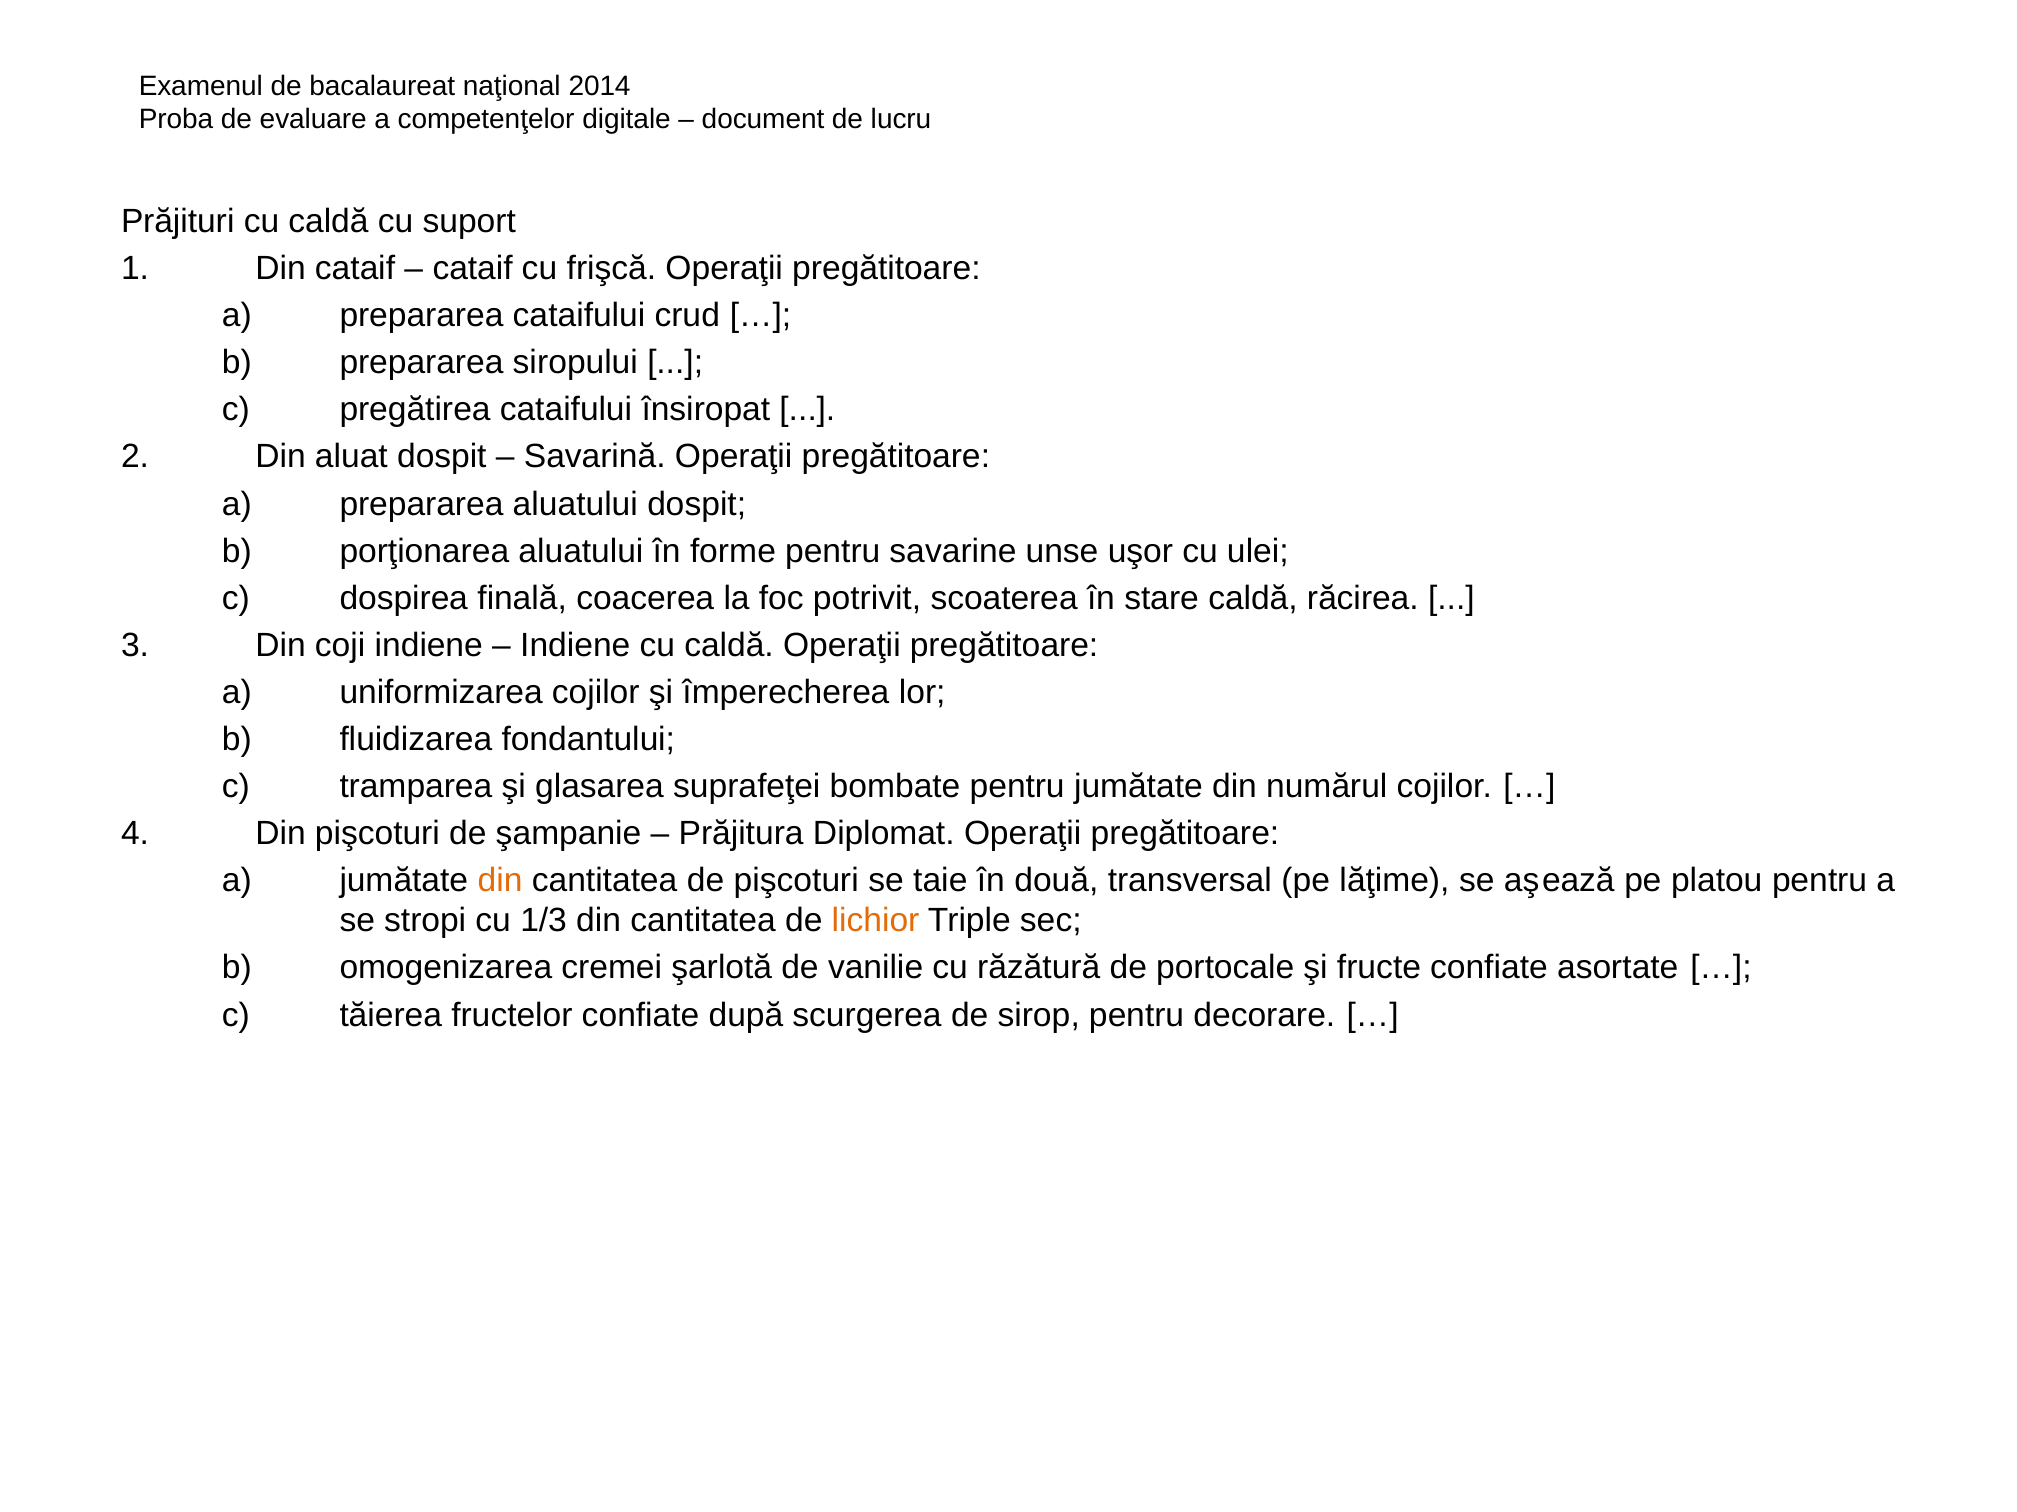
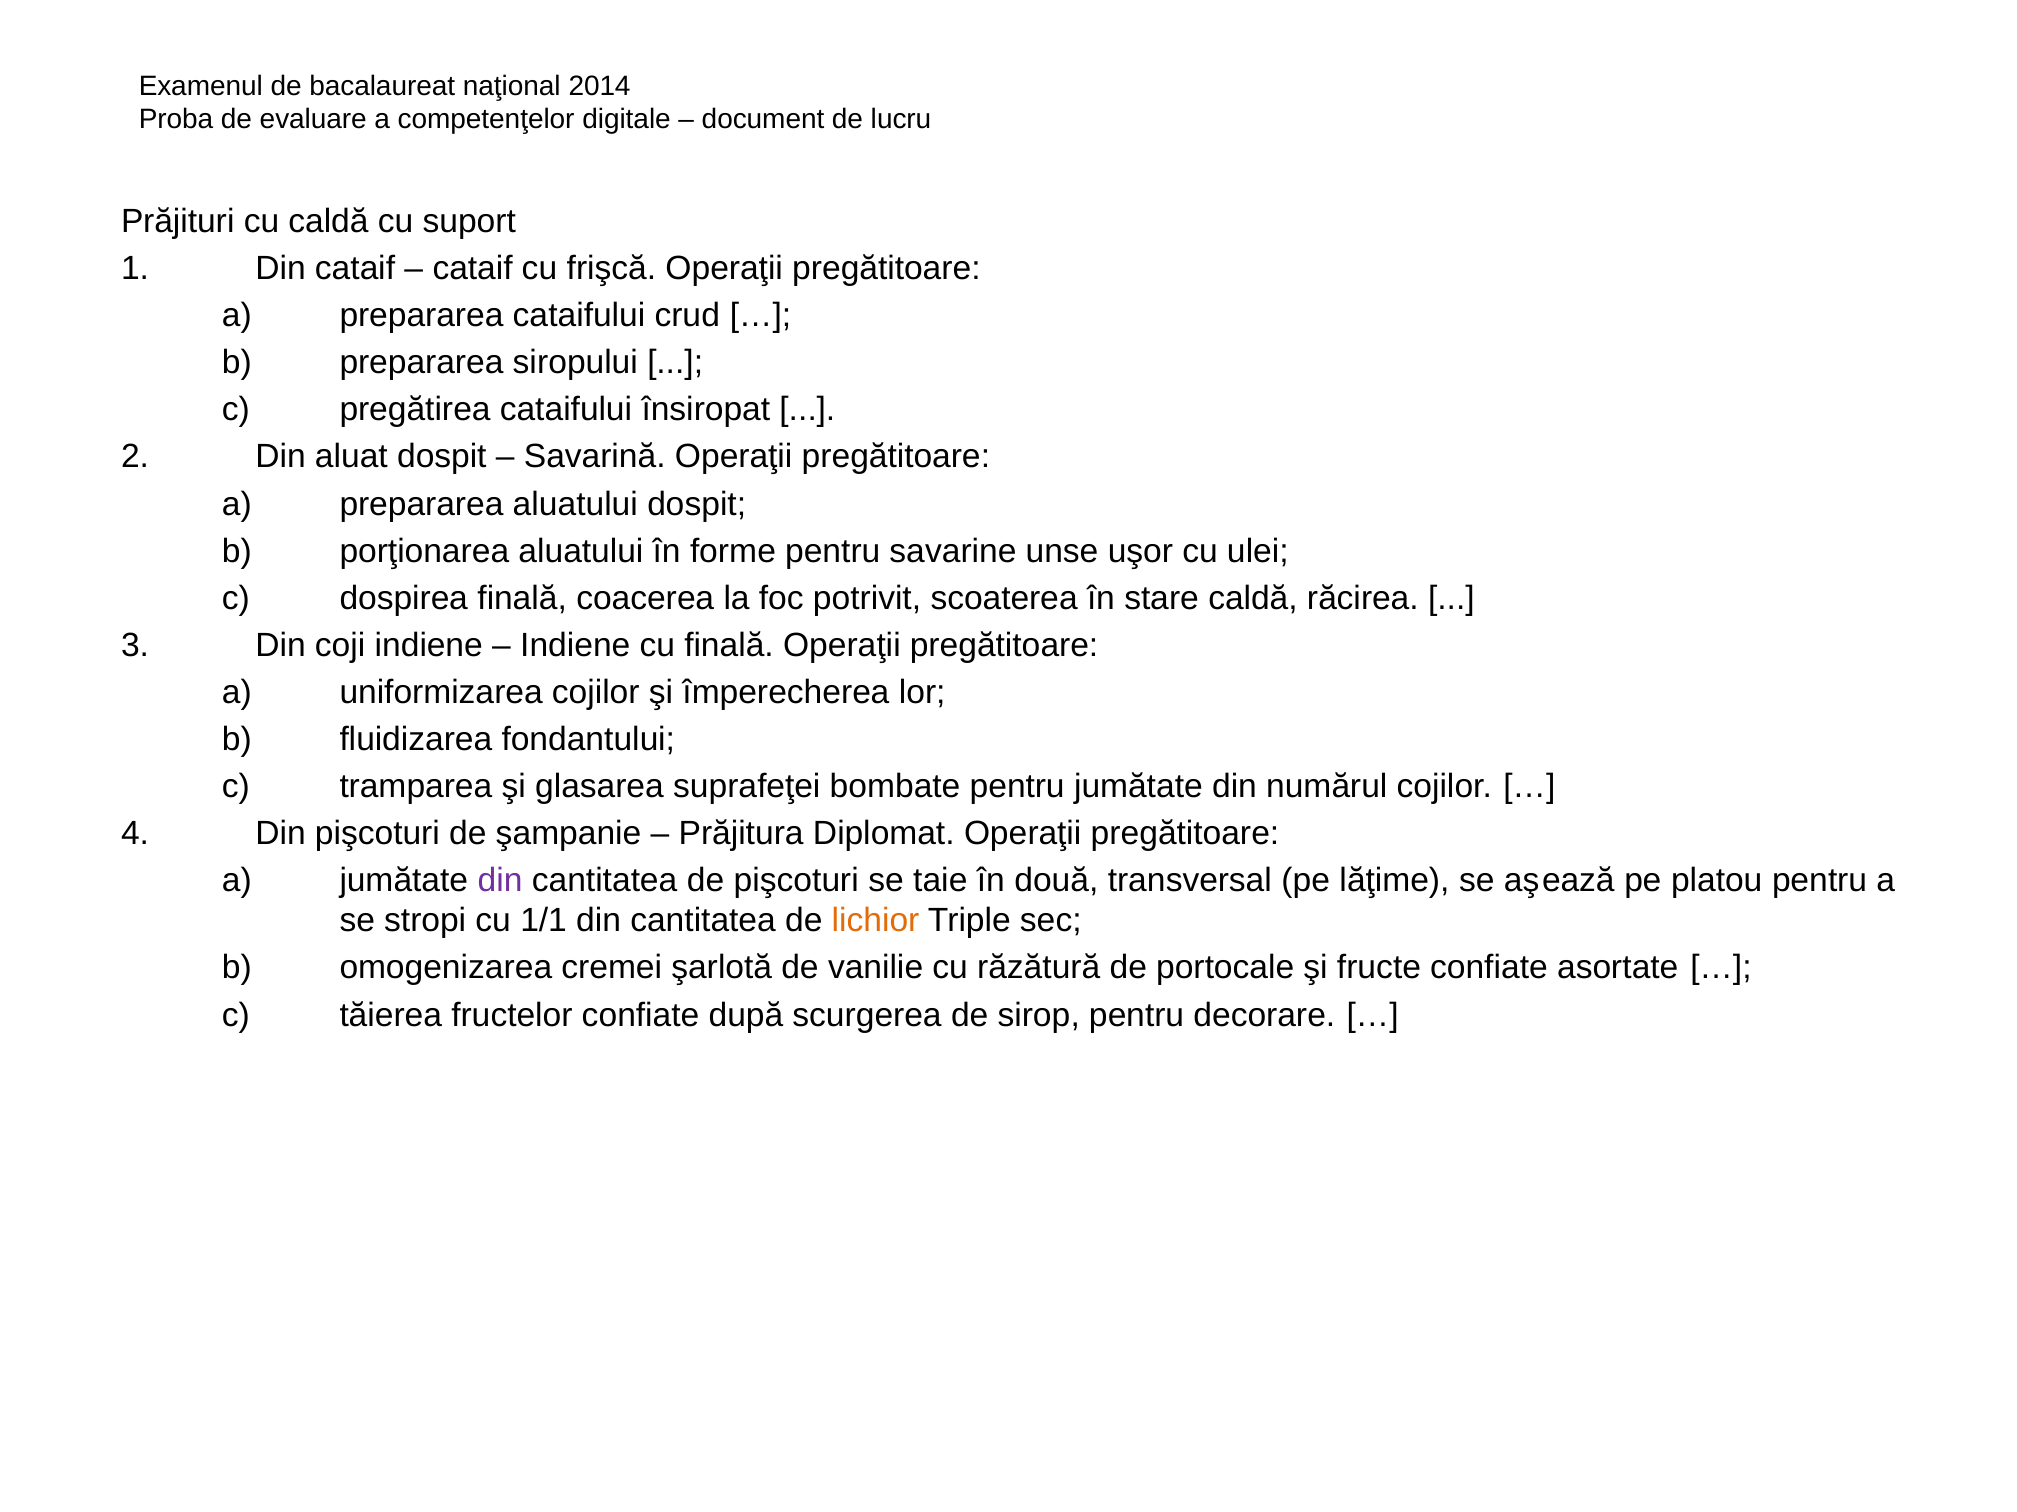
Indiene cu caldă: caldă -> finală (729, 645)
din colour: orange -> purple (500, 881)
1/3: 1/3 -> 1/1 (544, 921)
